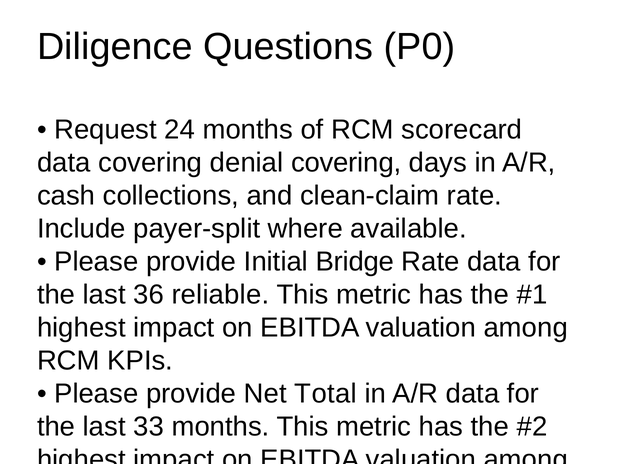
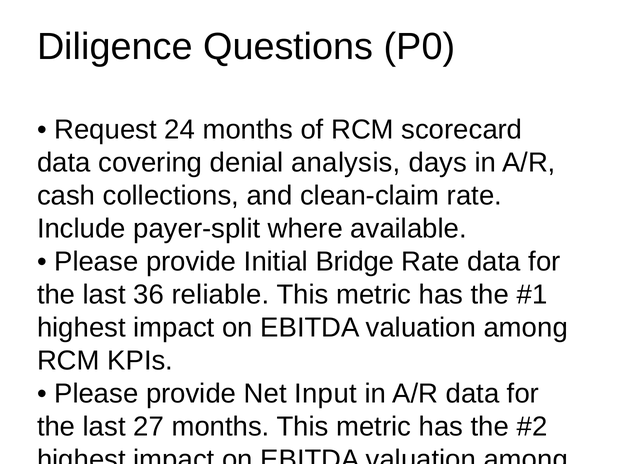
denial covering: covering -> analysis (346, 163)
Total: Total -> Input (326, 394)
33: 33 -> 27 (149, 427)
